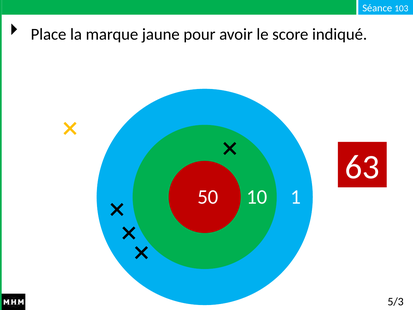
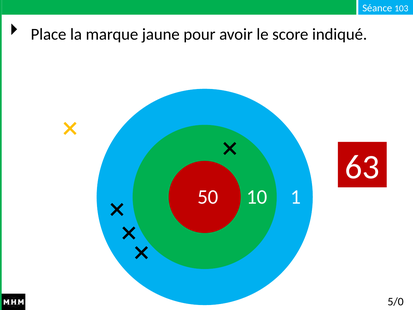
5/3: 5/3 -> 5/0 (396, 301)
